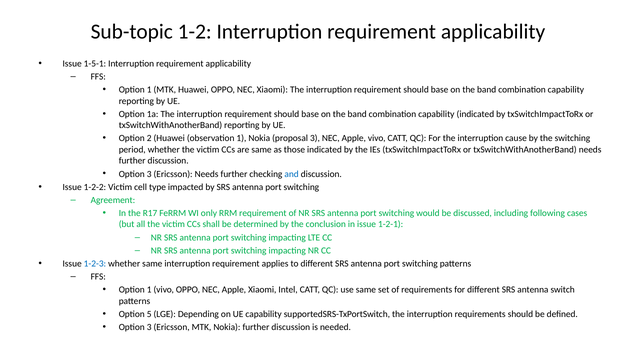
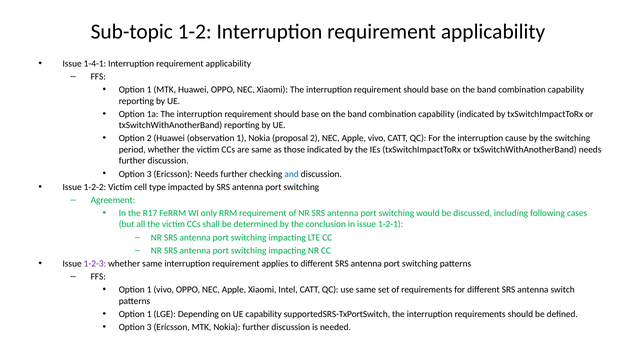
1-5-1: 1-5-1 -> 1-4-1 (95, 64)
proposal 3: 3 -> 2 (315, 138)
1-2-3 colour: blue -> purple (95, 264)
5: 5 -> 1 (149, 314)
